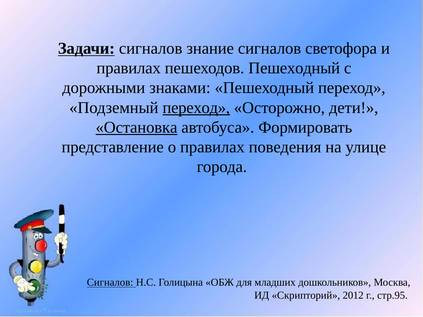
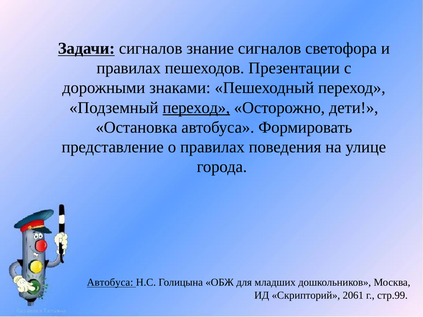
пешеходов Пешеходный: Пешеходный -> Презентации (294, 68)
Остановка underline: present -> none (137, 127)
Сигналов: Сигналов -> Автобуса (110, 283)
2012: 2012 -> 2061 (353, 295)
стр.95: стр.95 -> стр.99 (392, 295)
